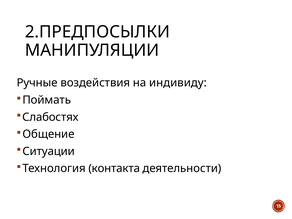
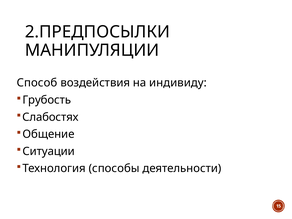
Ручные: Ручные -> Способ (37, 83)
Поймать: Поймать -> Грубость (47, 100)
контакта: контакта -> способы (114, 168)
